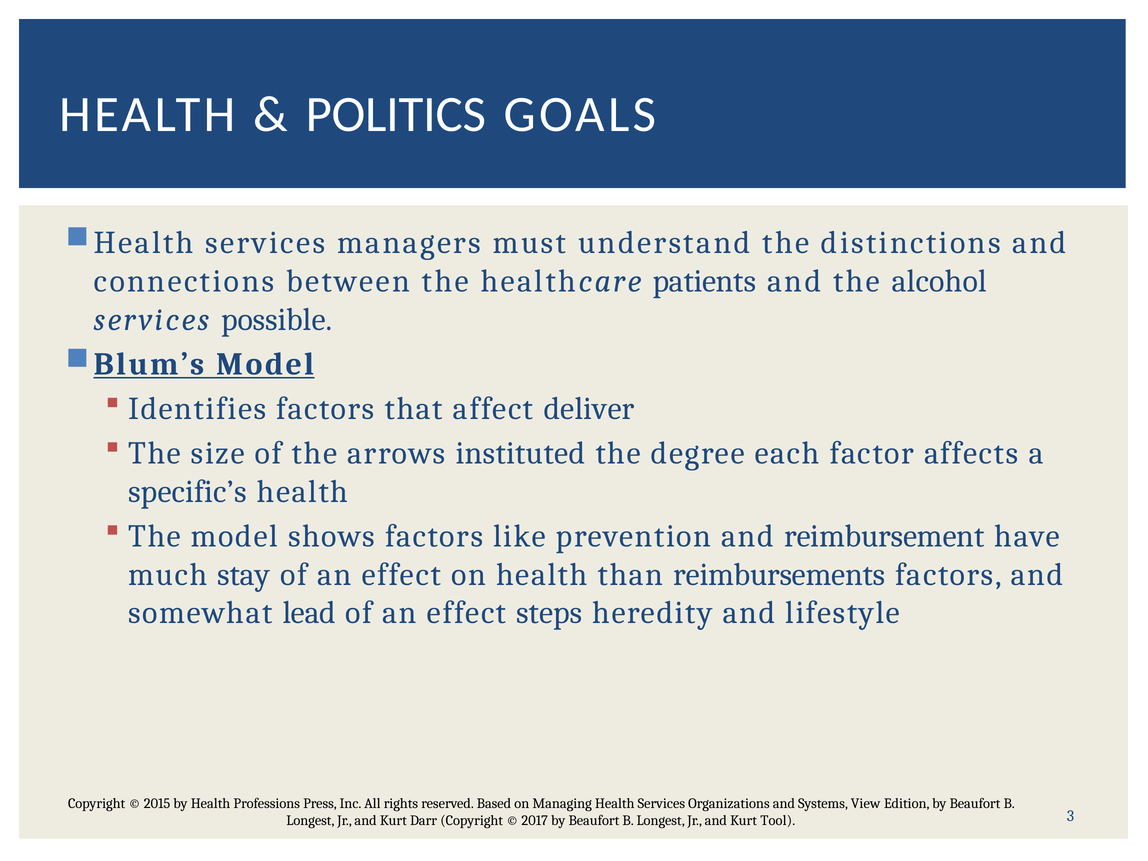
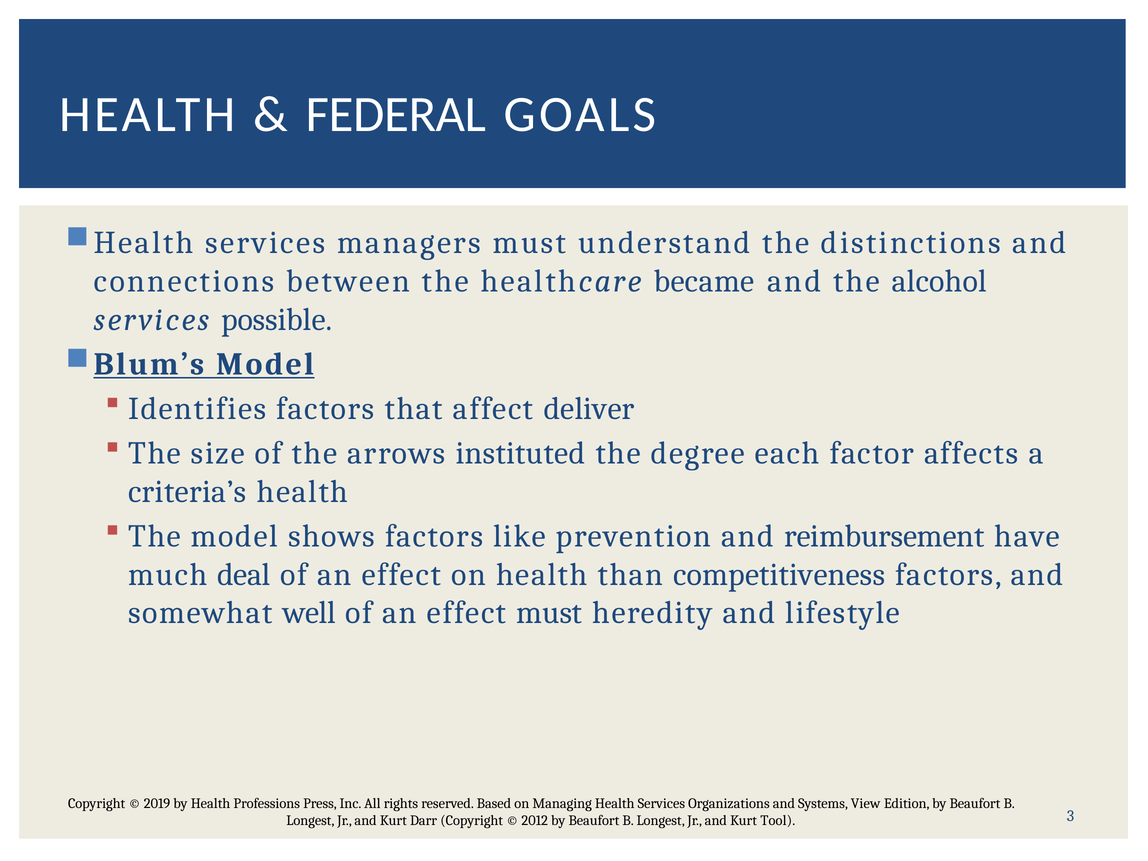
POLITICS: POLITICS -> FEDERAL (396, 114)
patients: patients -> became (704, 281)
specific’s: specific’s -> criteria’s (187, 492)
stay: stay -> deal (244, 575)
reimbursements: reimbursements -> competitiveness (779, 575)
lead: lead -> well (309, 613)
effect steps: steps -> must (549, 613)
2015: 2015 -> 2019 (157, 803)
2017: 2017 -> 2012 (535, 821)
